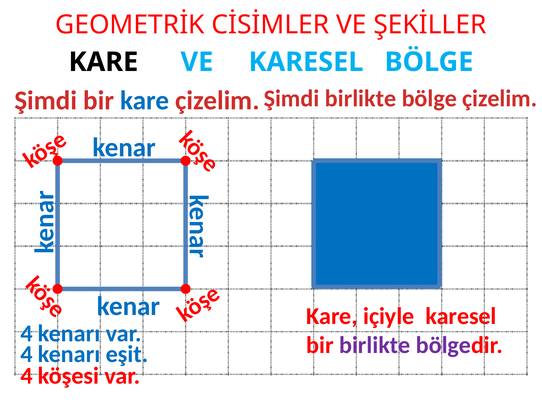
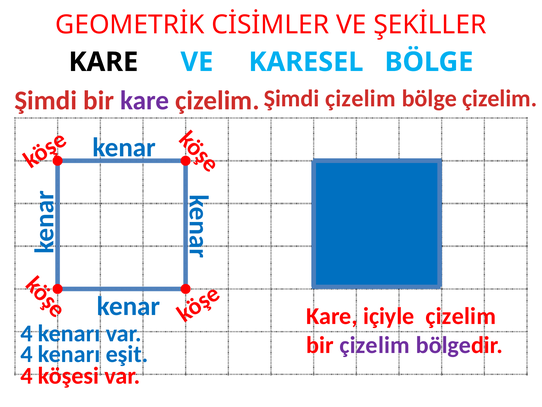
Şimdi birlikte: birlikte -> çizelim (360, 98)
kare colour: blue -> purple (145, 100)
içiyle karesel: karesel -> çizelim (461, 316)
bir birlikte: birlikte -> çizelim (375, 345)
